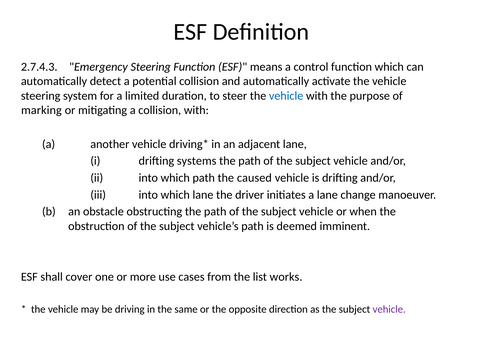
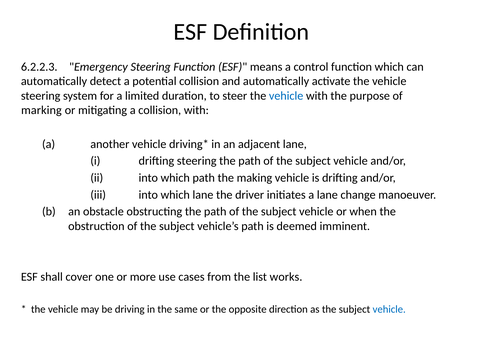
2.7.4.3: 2.7.4.3 -> 6.2.2.3 (39, 67)
drifting systems: systems -> steering (197, 161)
caused: caused -> making (254, 178)
vehicle colour: purple -> blue (389, 310)
